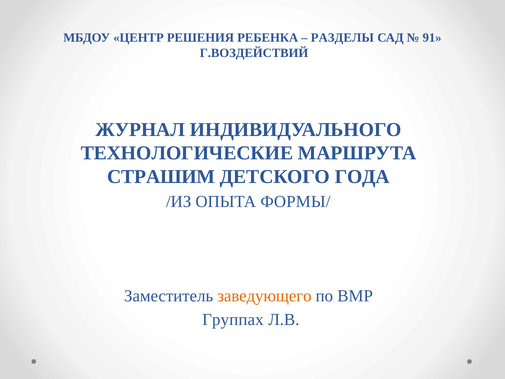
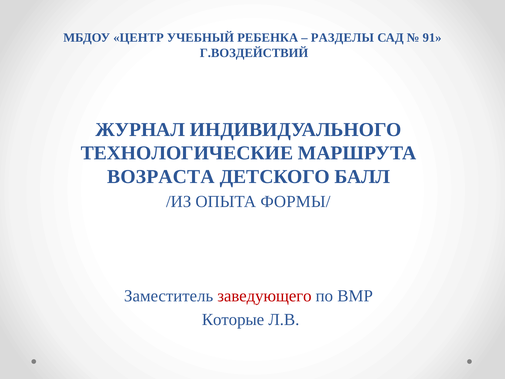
РЕШЕНИЯ: РЕШЕНИЯ -> УЧЕБНЫЙ (200, 38)
СТРАШИМ: СТРАШИМ -> ВОЗРАСТА (161, 177)
ГОДА: ГОДА -> БАЛЛ (362, 177)
заведующего colour: orange -> red (264, 296)
Группах: Группах -> Которые (233, 319)
